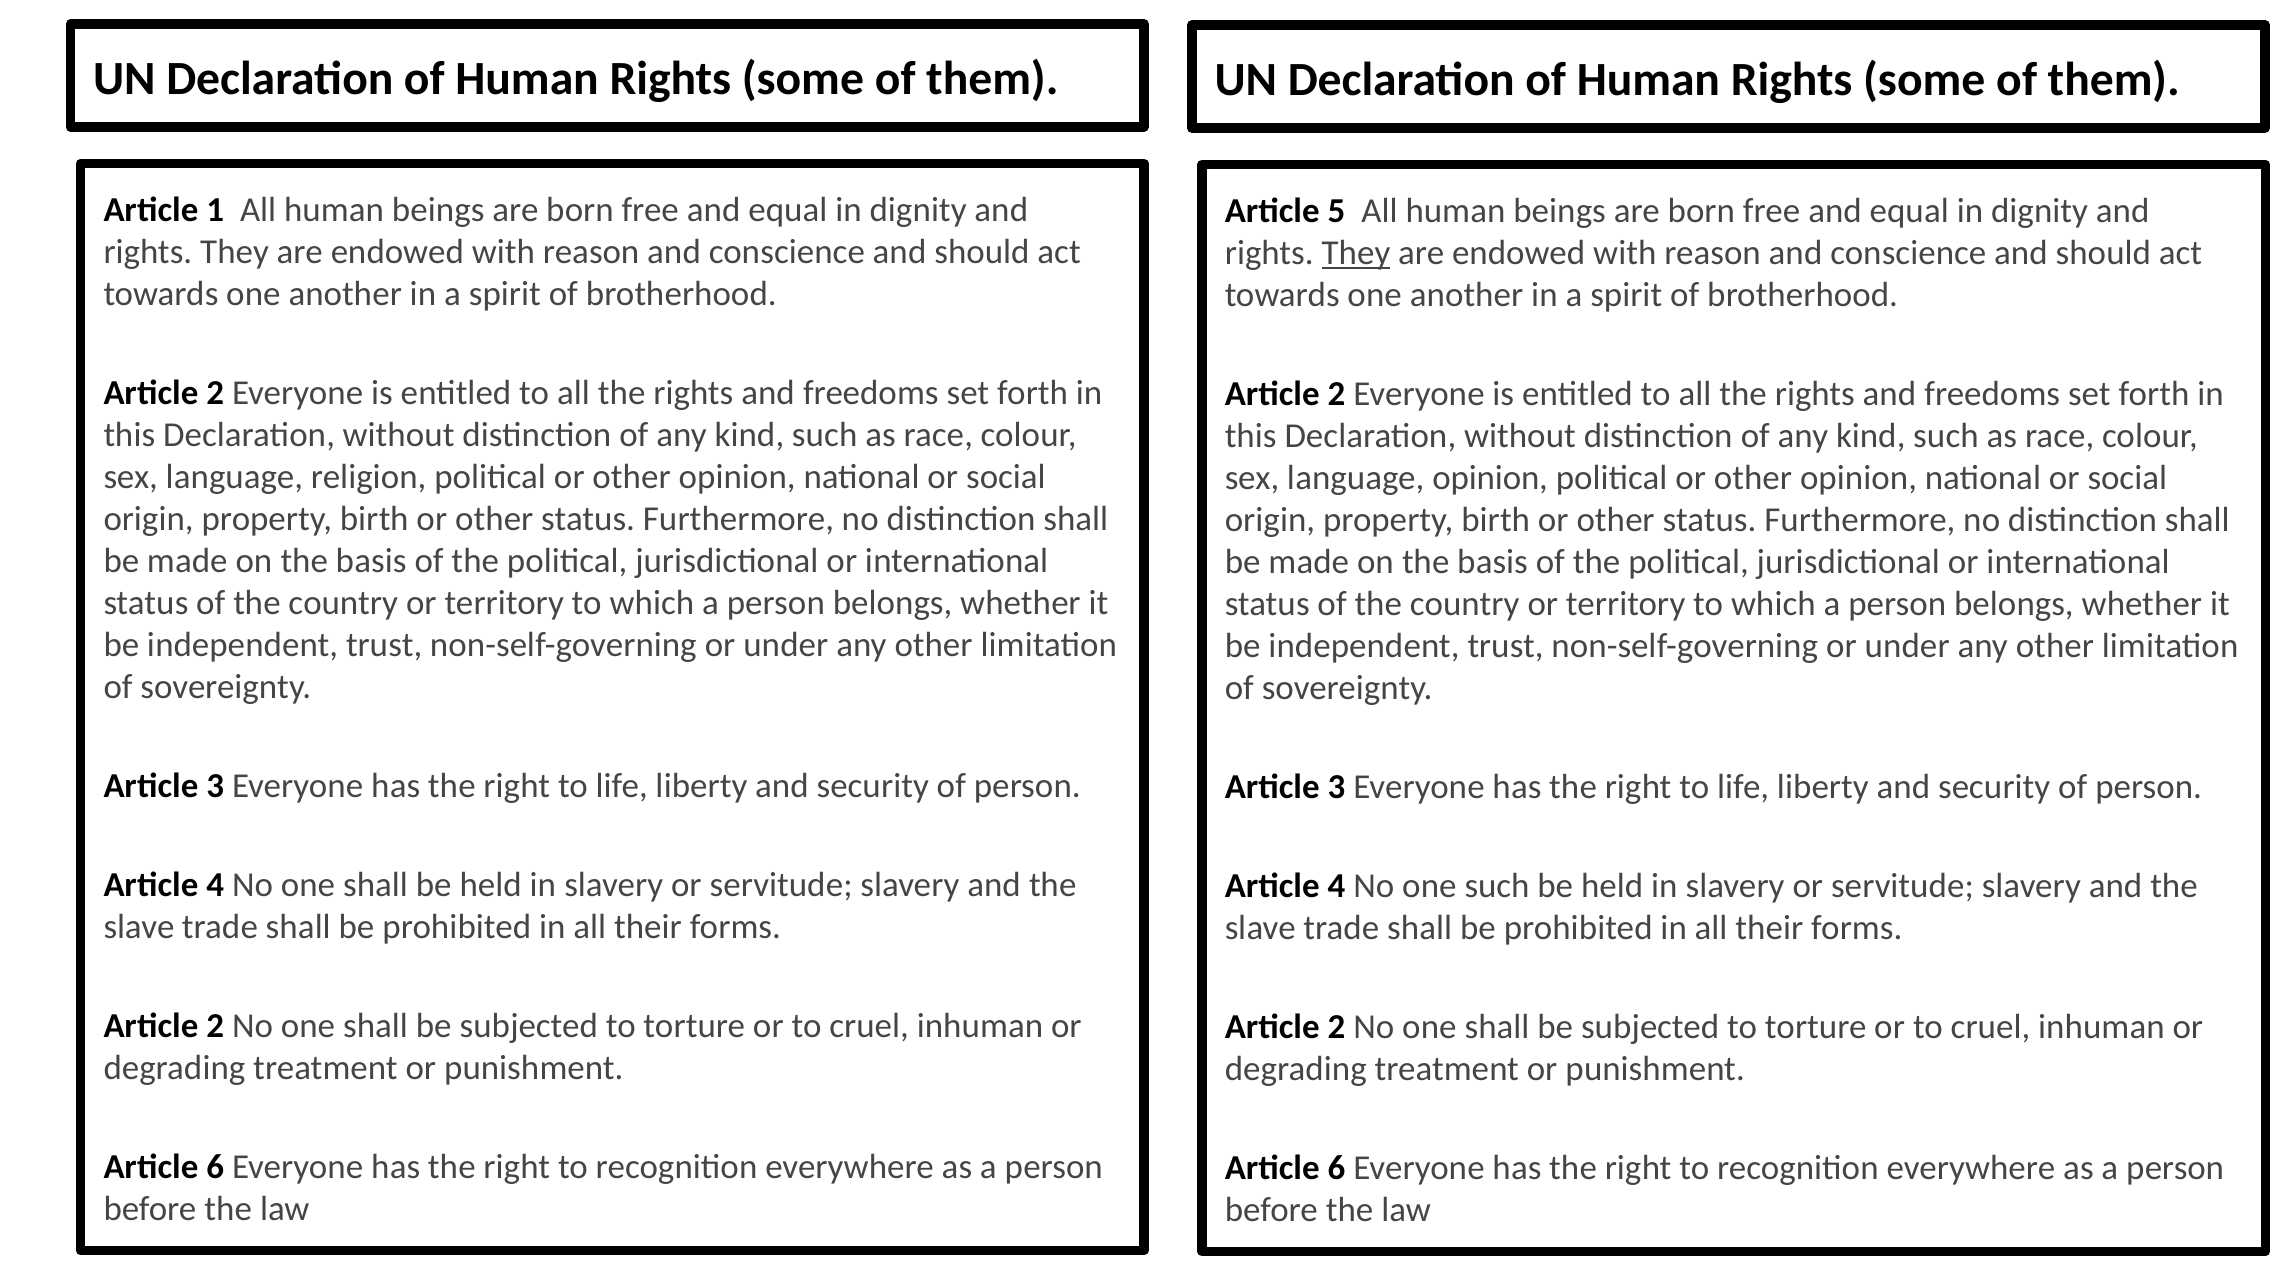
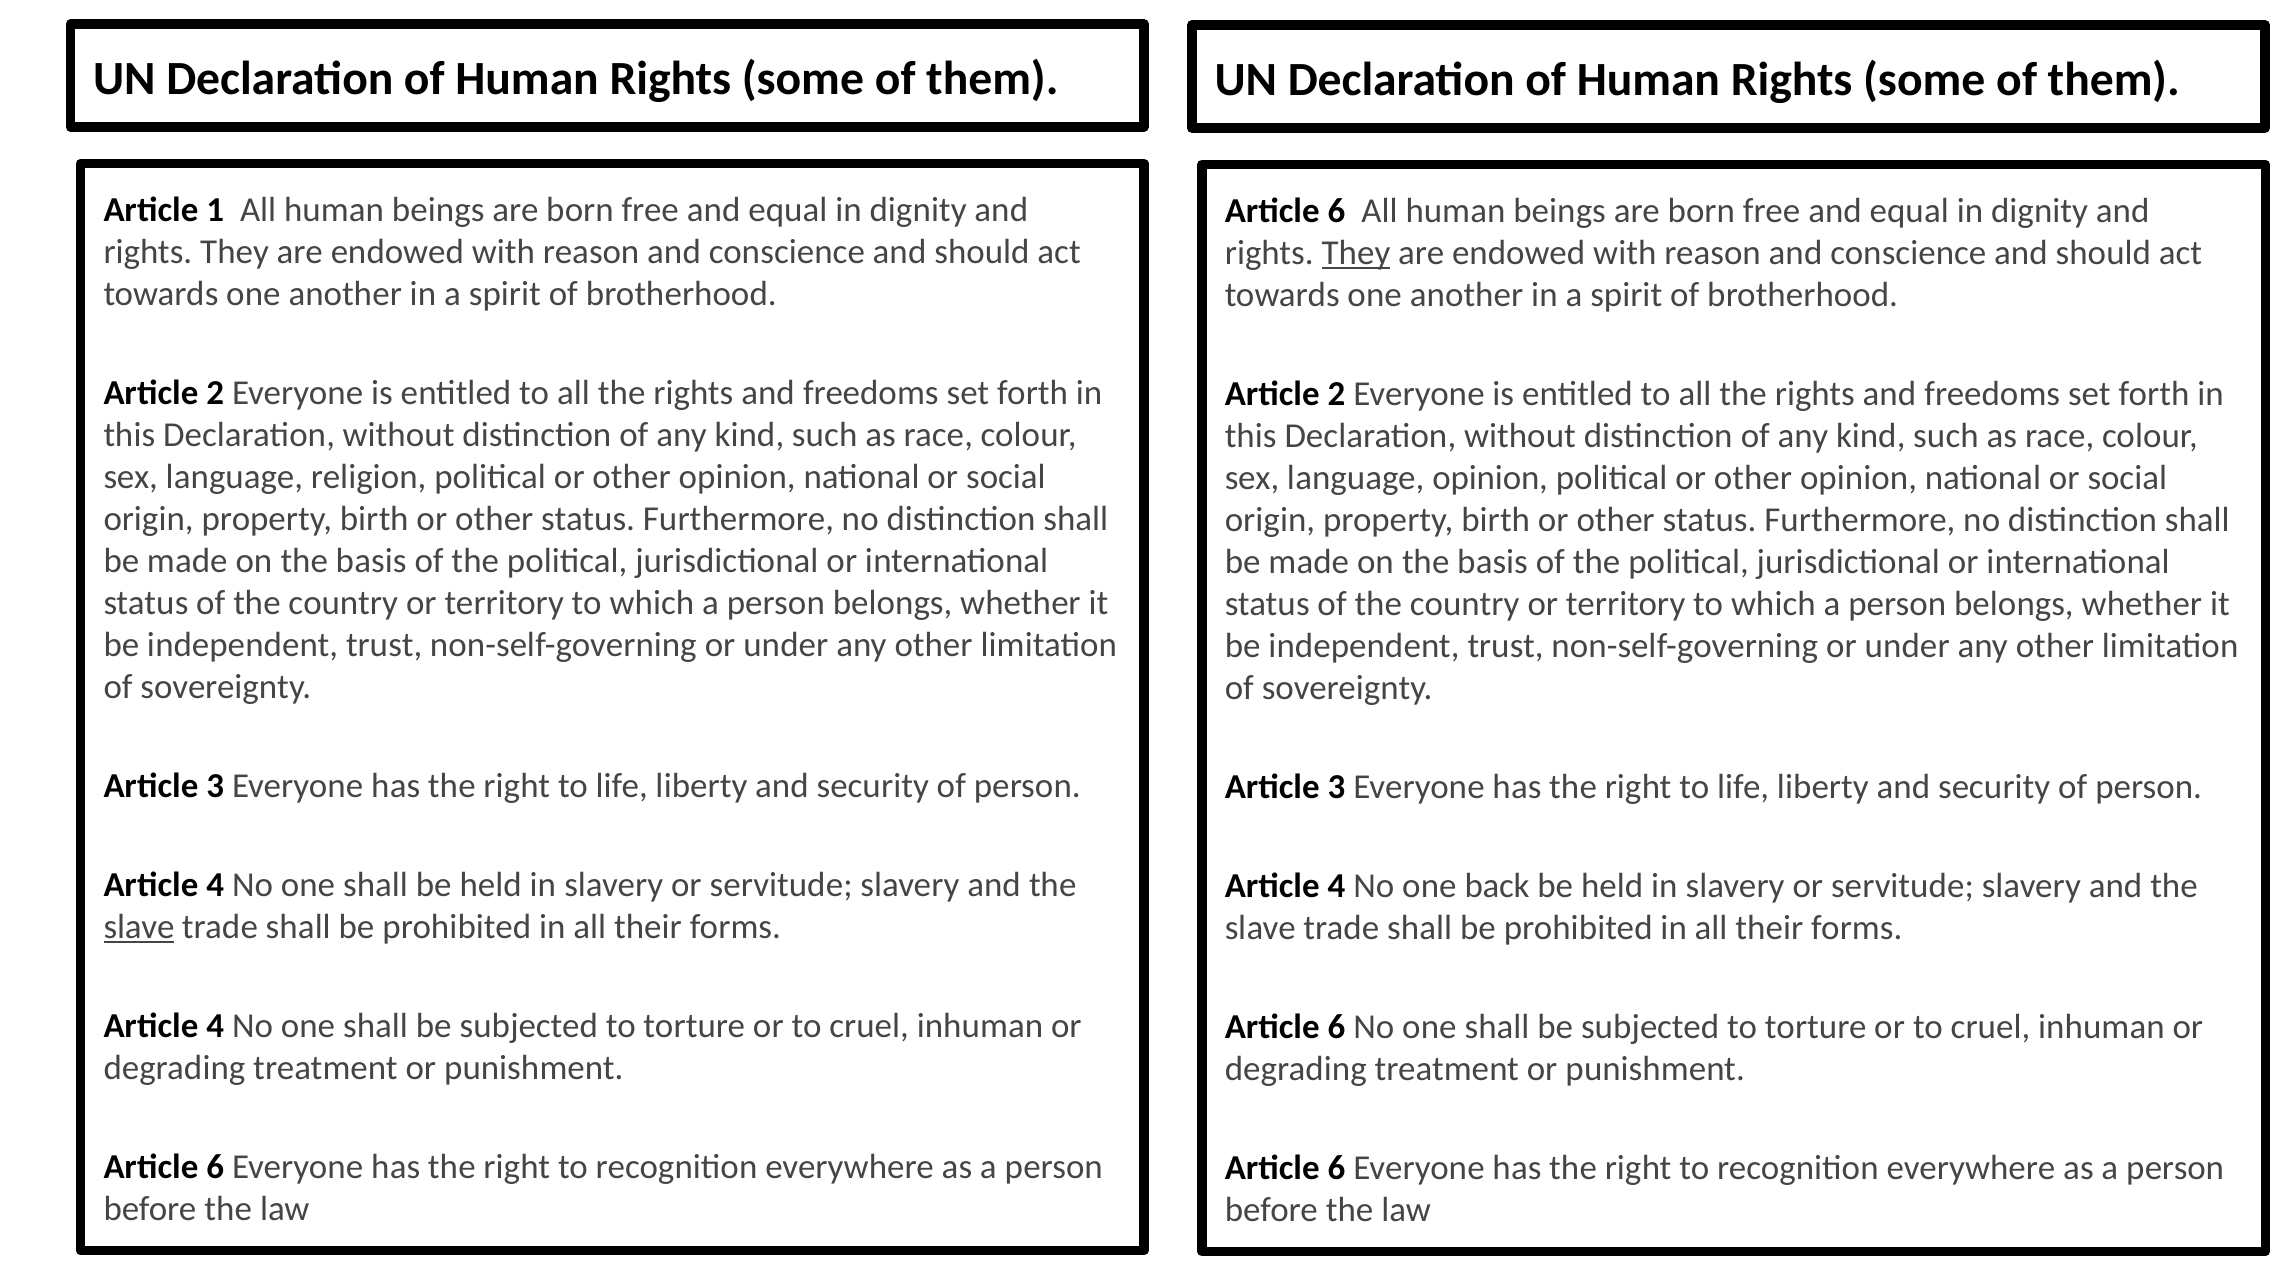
5: 5 -> 6 (1337, 211)
one such: such -> back (1497, 886)
slave underline: none -> present (139, 927)
2: 2 -> 4 (215, 1026)
2: 2 -> 6 (1337, 1027)
